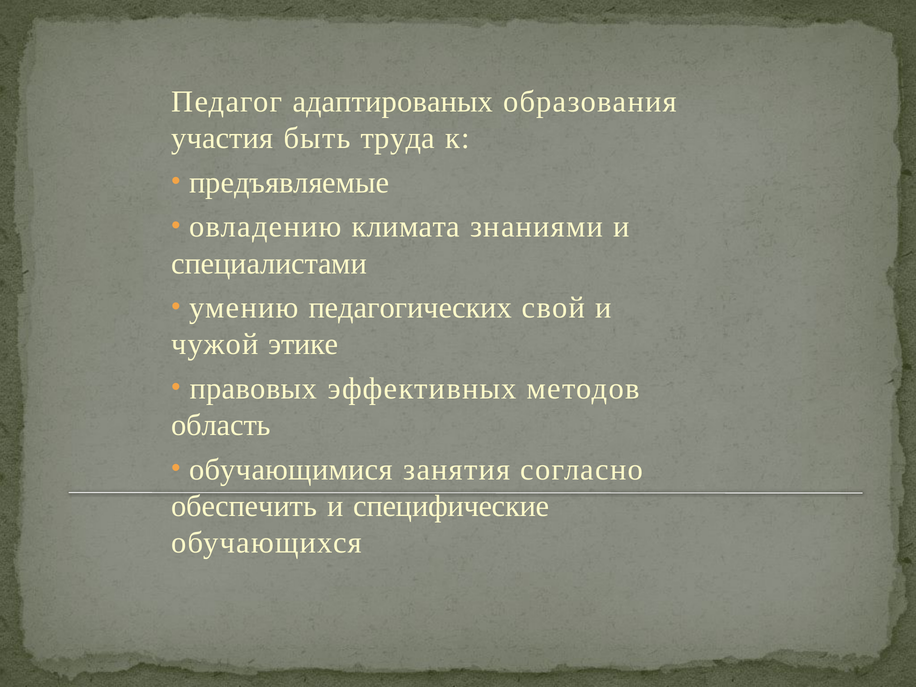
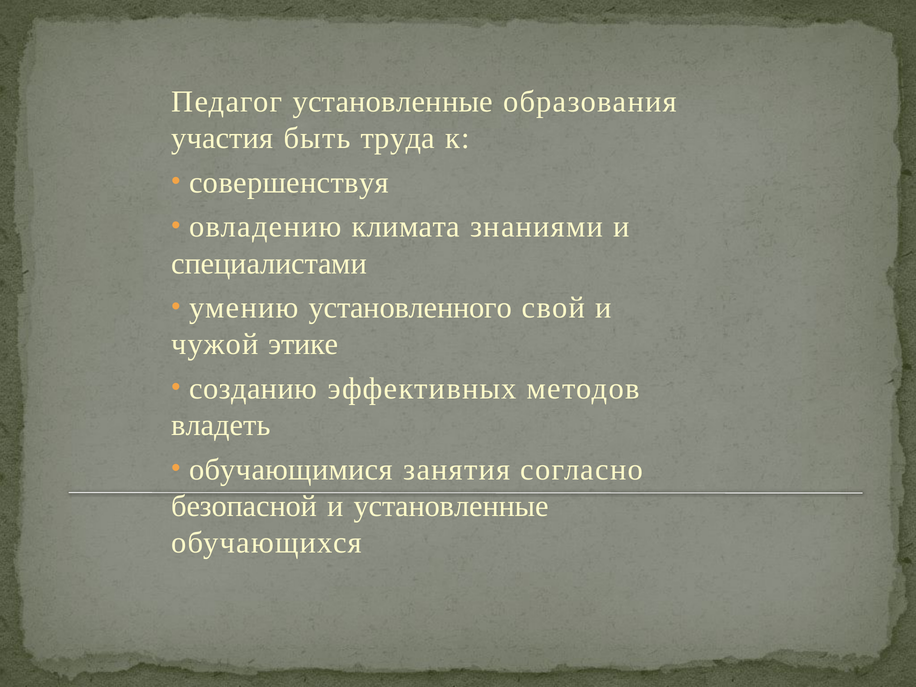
Педагог адаптированых: адаптированых -> установленные (393, 102)
предъявляемые: предъявляемые -> совершенствуя (289, 182)
педагогических: педагогических -> установленного (410, 308)
правовых: правовых -> созданию (253, 389)
область: область -> владеть (221, 425)
обеспечить: обеспечить -> безопасной (244, 506)
и специфические: специфические -> установленные (451, 506)
